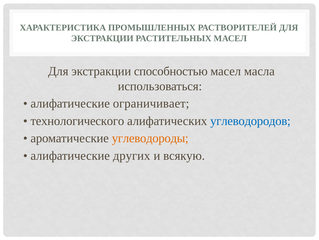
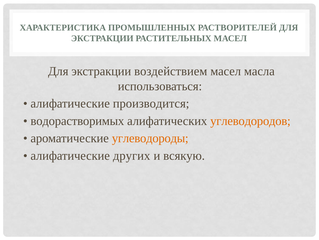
способностью: способностью -> воздействием (171, 71)
ограничивает: ограничивает -> производится (151, 103)
технологического: технологического -> водорастворимых (77, 121)
углеводородов colour: blue -> orange (250, 121)
